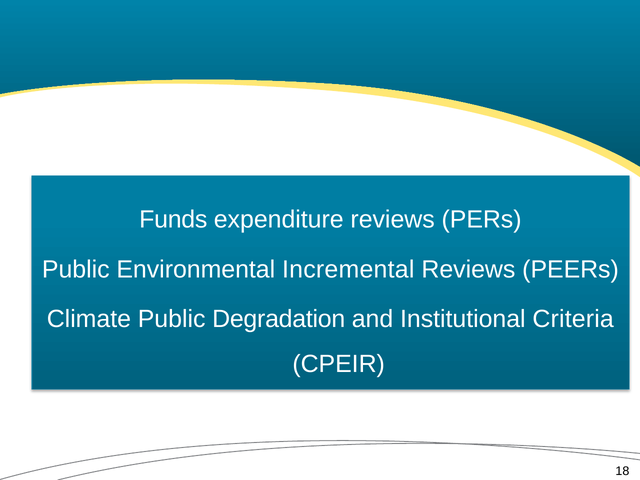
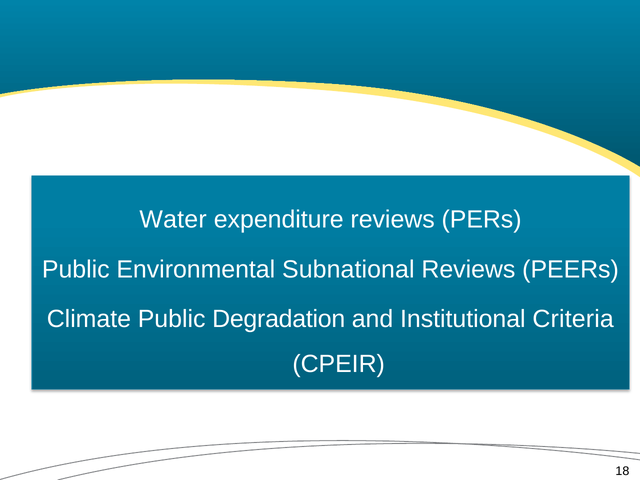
Funds: Funds -> Water (173, 220)
Incremental: Incremental -> Subnational (348, 269)
